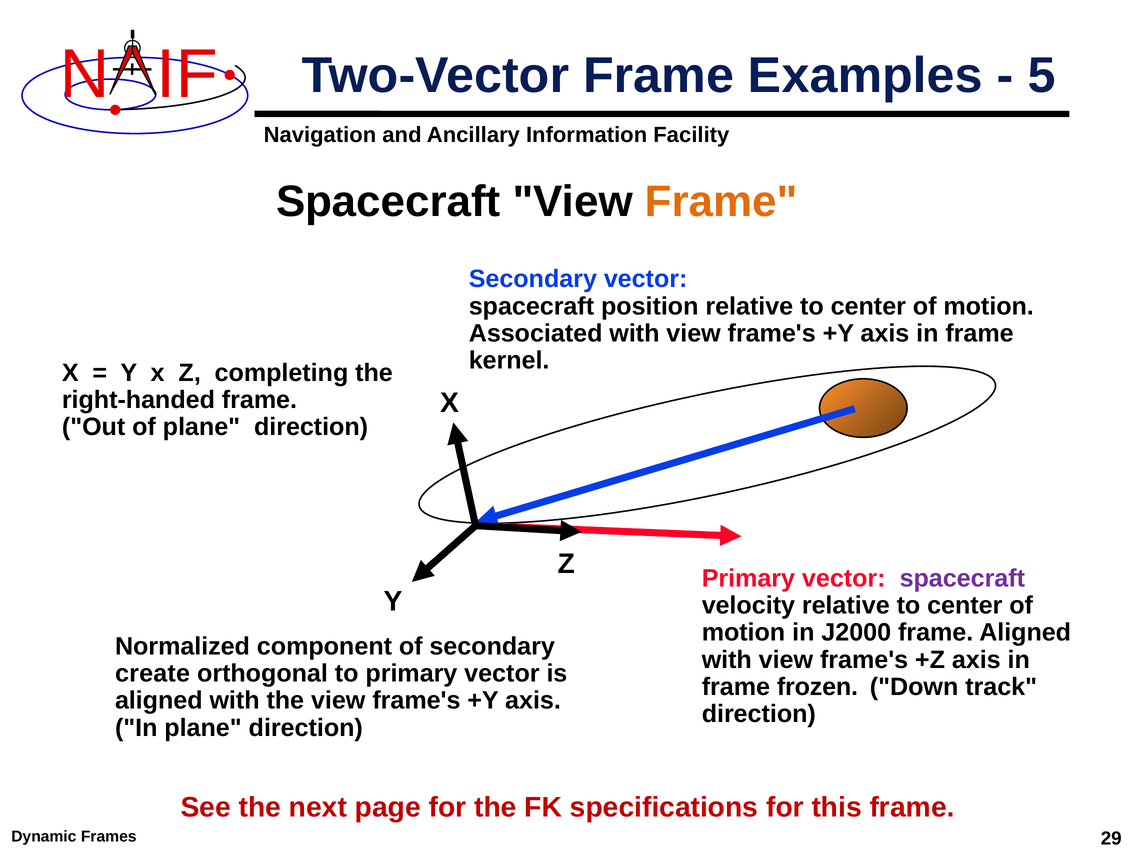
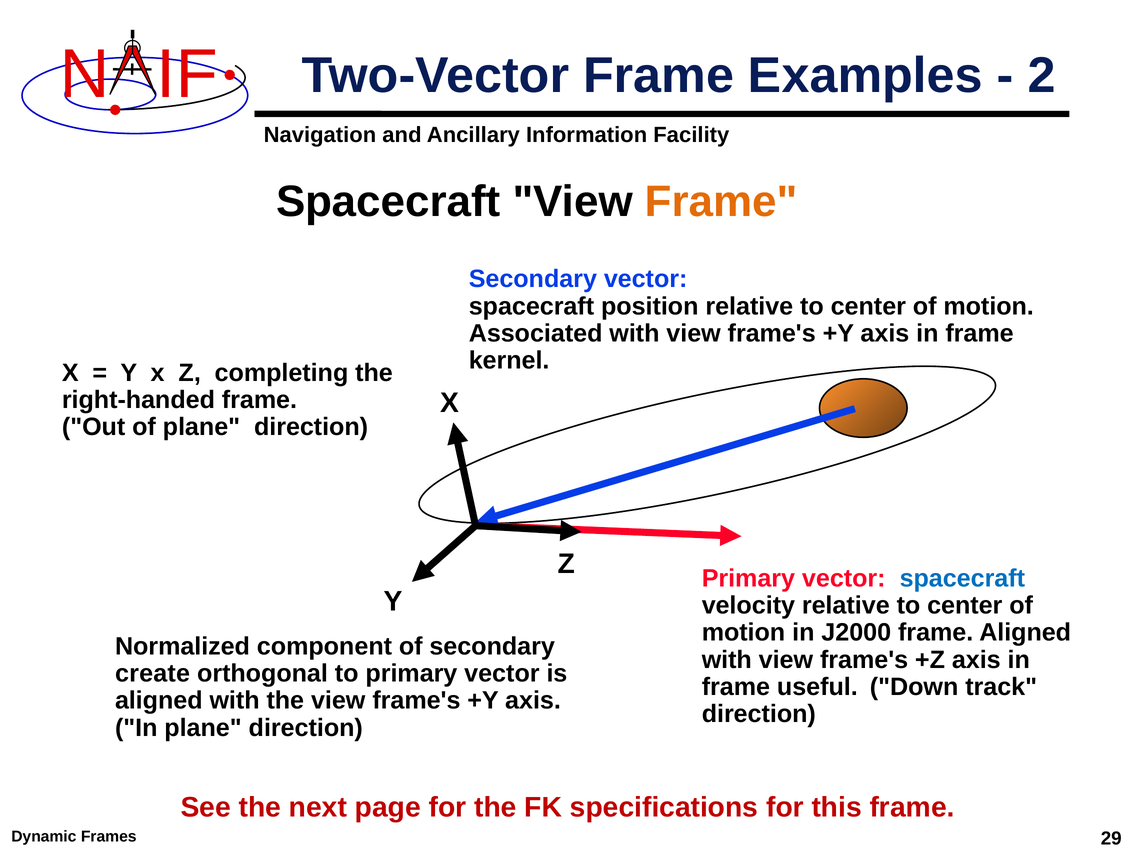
5: 5 -> 2 (1041, 76)
spacecraft colour: purple -> blue (962, 579)
frozen: frozen -> useful (817, 687)
